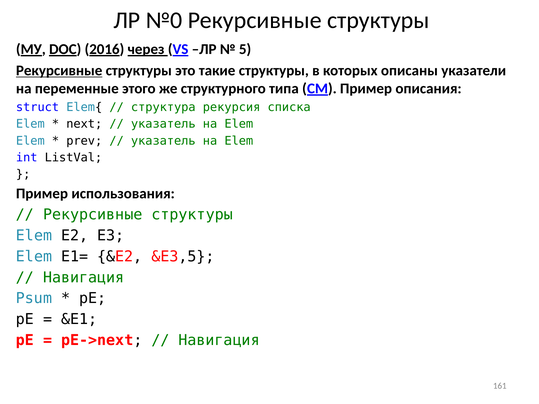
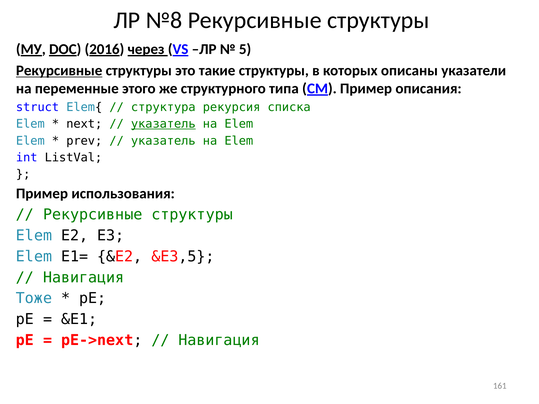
№0: №0 -> №8 (164, 20)
указатель underline: none -> present (163, 124)
Psum: Psum -> Тоже (34, 299)
